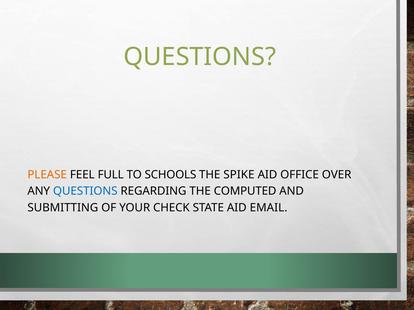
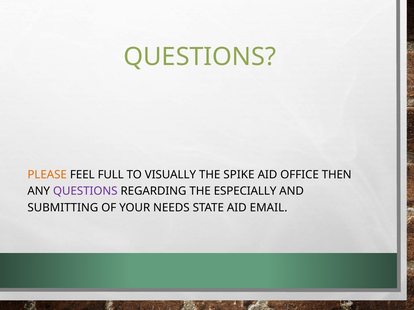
SCHOOLS: SCHOOLS -> VISUALLY (170, 175)
OVER: OVER -> THEN (337, 175)
QUESTIONS colour: blue -> purple (85, 191)
COMPUTED: COMPUTED -> ESPECIALLY (245, 191)
CHECK: CHECK -> NEEDS (171, 208)
